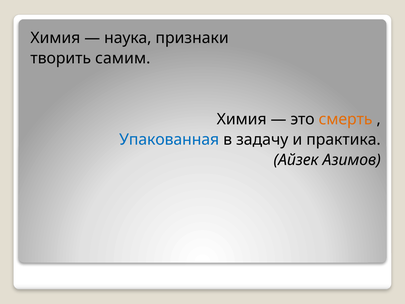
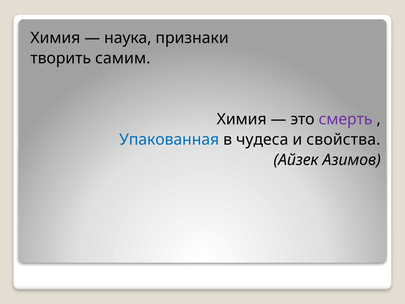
смерть colour: orange -> purple (346, 119)
задачу: задачу -> чудеса (262, 140)
практика: практика -> свойства (343, 140)
